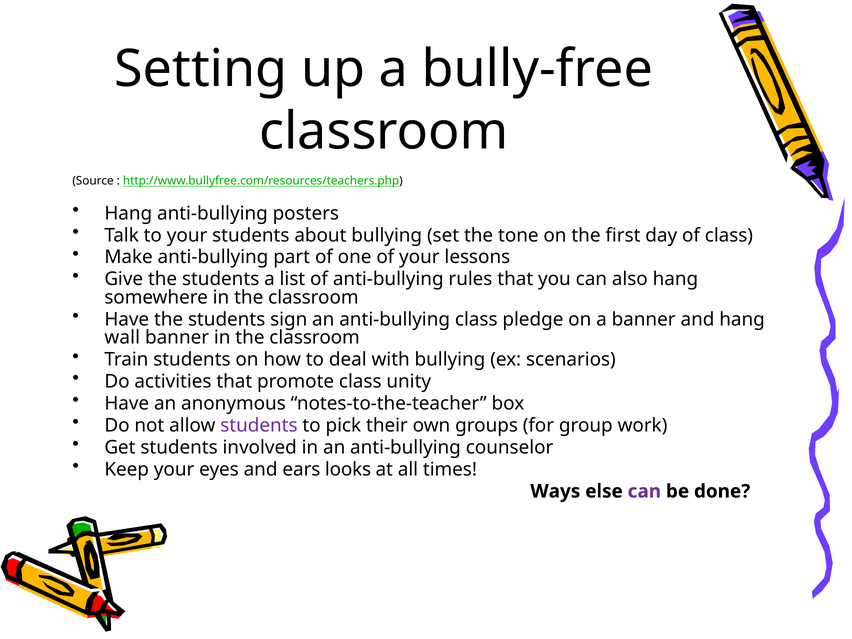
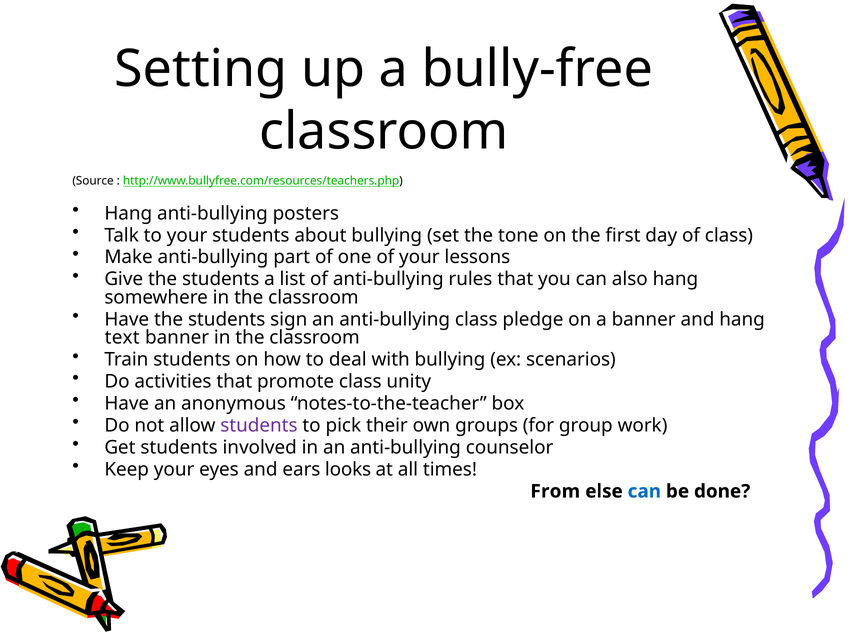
wall: wall -> text (122, 338)
Ways: Ways -> From (555, 491)
can colour: purple -> blue (644, 491)
